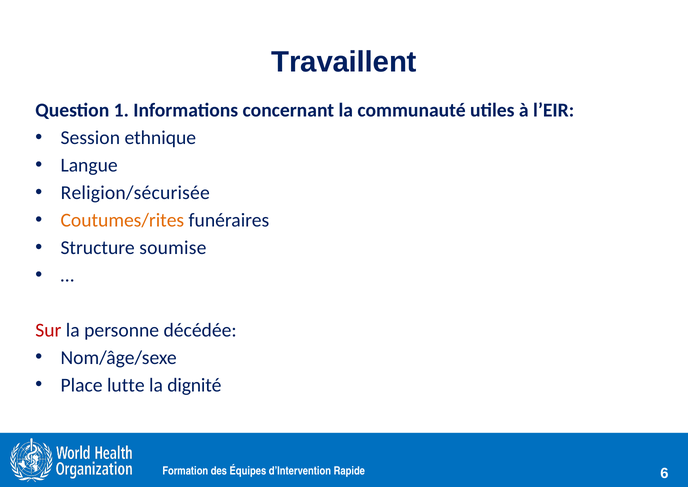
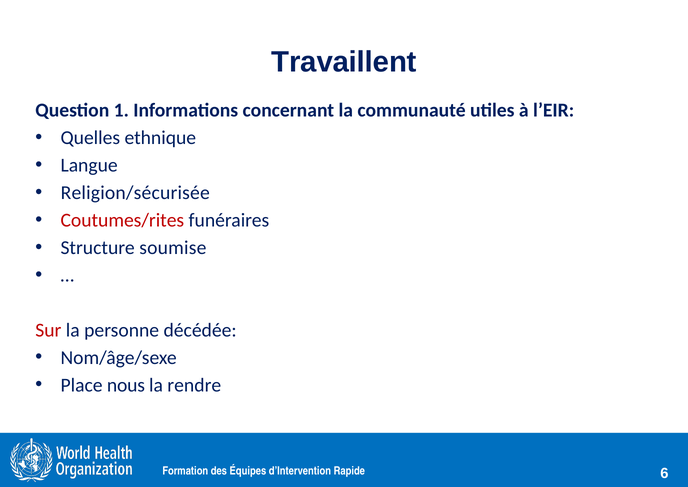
Session: Session -> Quelles (90, 138)
Coutumes/rites colour: orange -> red (122, 220)
lutte: lutte -> nous (126, 385)
dignité: dignité -> rendre (194, 385)
